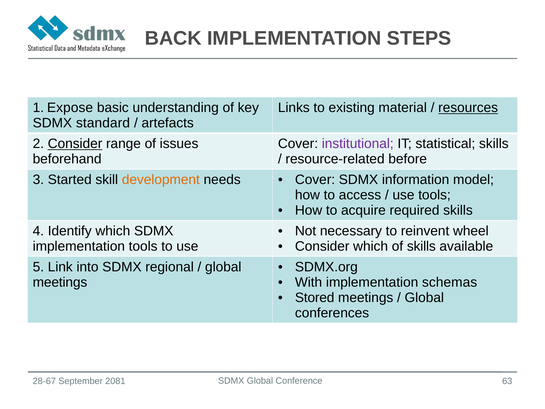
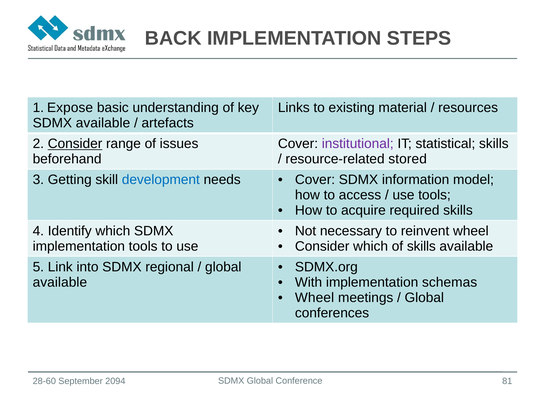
resources underline: present -> none (468, 108)
SDMX standard: standard -> available (103, 123)
before: before -> stored (408, 159)
Started: Started -> Getting (70, 180)
development colour: orange -> blue (161, 180)
meetings: meetings -> available (60, 282)
Stored: Stored -> Wheel (315, 297)
28-67: 28-67 -> 28-60 (44, 381)
2081: 2081 -> 2094 (115, 381)
63: 63 -> 81 (507, 381)
